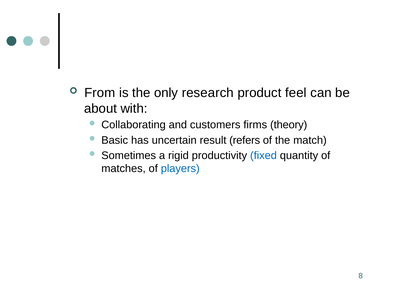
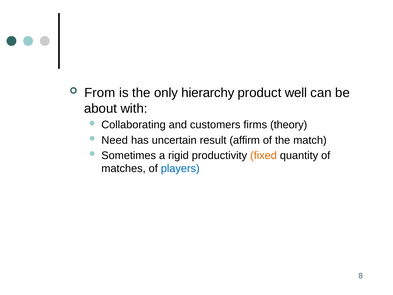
research: research -> hierarchy (208, 93)
feel: feel -> well (296, 93)
Basic: Basic -> Need (115, 140)
refers: refers -> affirm (245, 140)
fixed colour: blue -> orange (263, 155)
